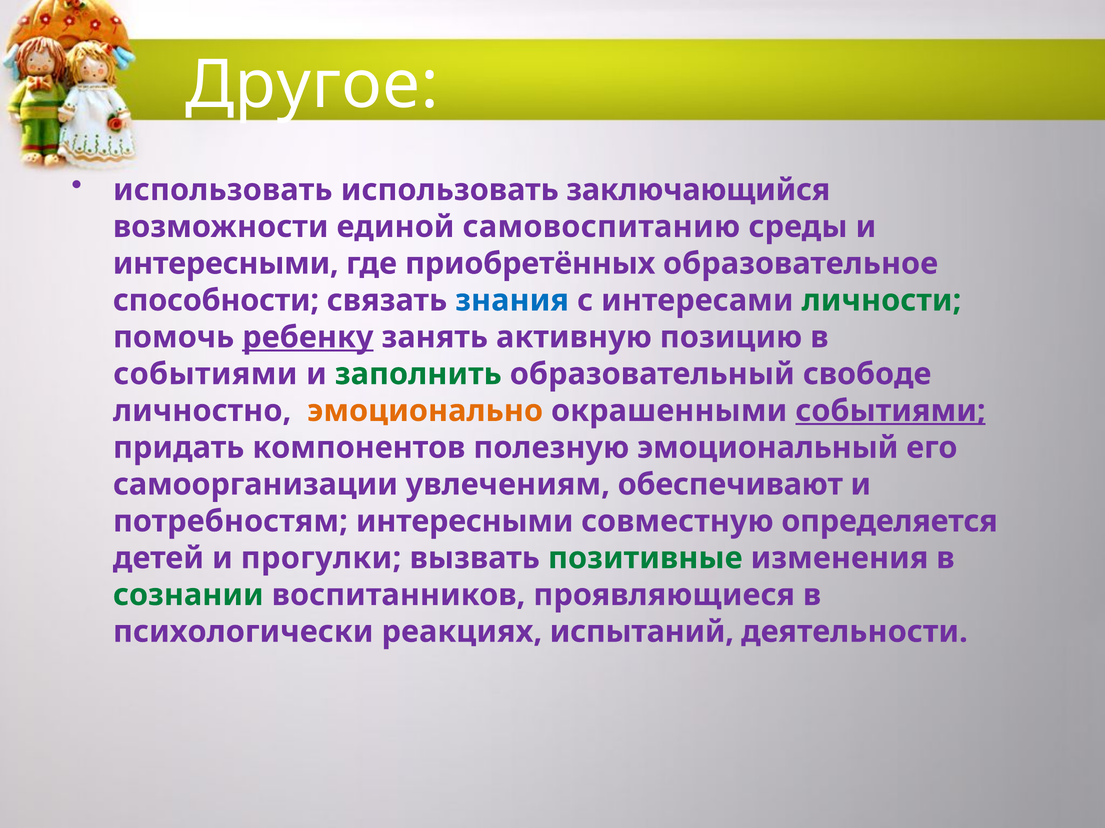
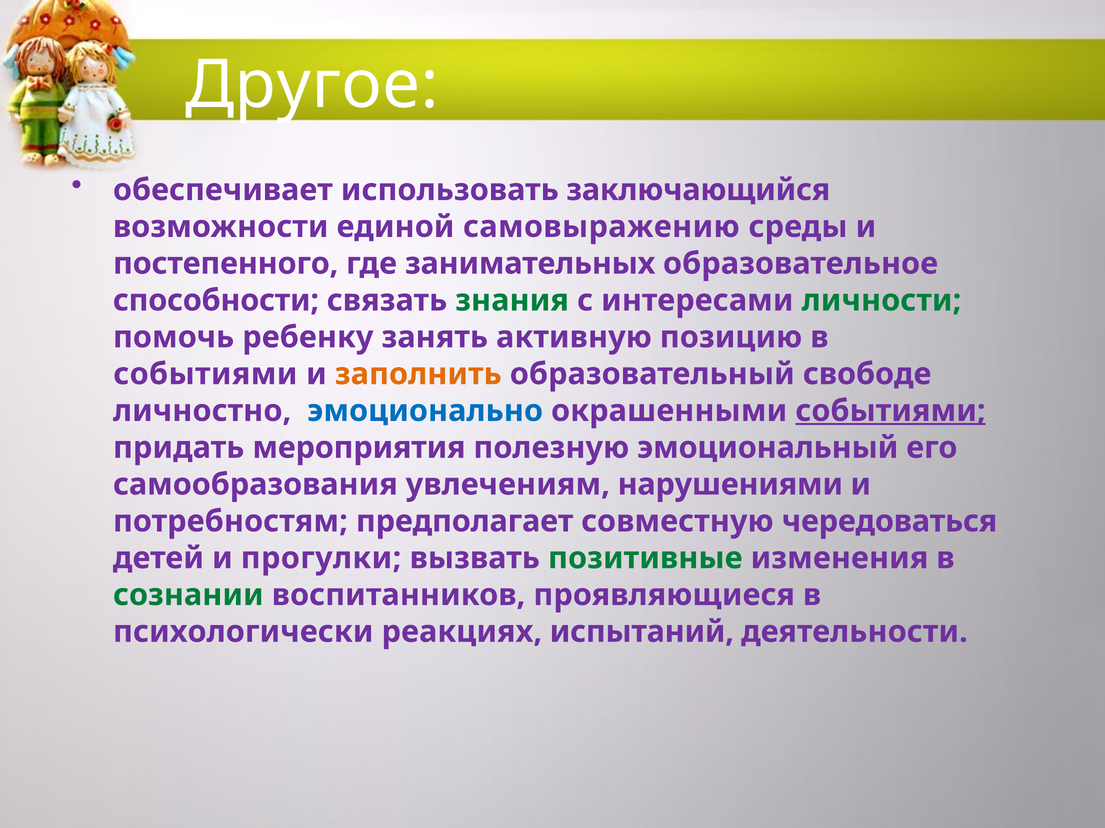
использовать: использовать -> обеспечивает (223, 190)
самовоспитанию: самовоспитанию -> самовыражению (601, 227)
интересными: интересными -> постепенного (226, 264)
приобретённых: приобретённых -> занимательных (530, 264)
знания colour: blue -> green (512, 301)
ребенку underline: present -> none (308, 338)
заполнить colour: green -> orange (418, 374)
эмоционально colour: orange -> blue (425, 411)
компонентов: компонентов -> мероприятия (359, 448)
самоорганизации: самоорганизации -> самообразования (255, 485)
обеспечивают: обеспечивают -> нарушениями (730, 485)
потребностям интересными: интересными -> предполагает (465, 522)
определяется: определяется -> чередоваться (890, 522)
